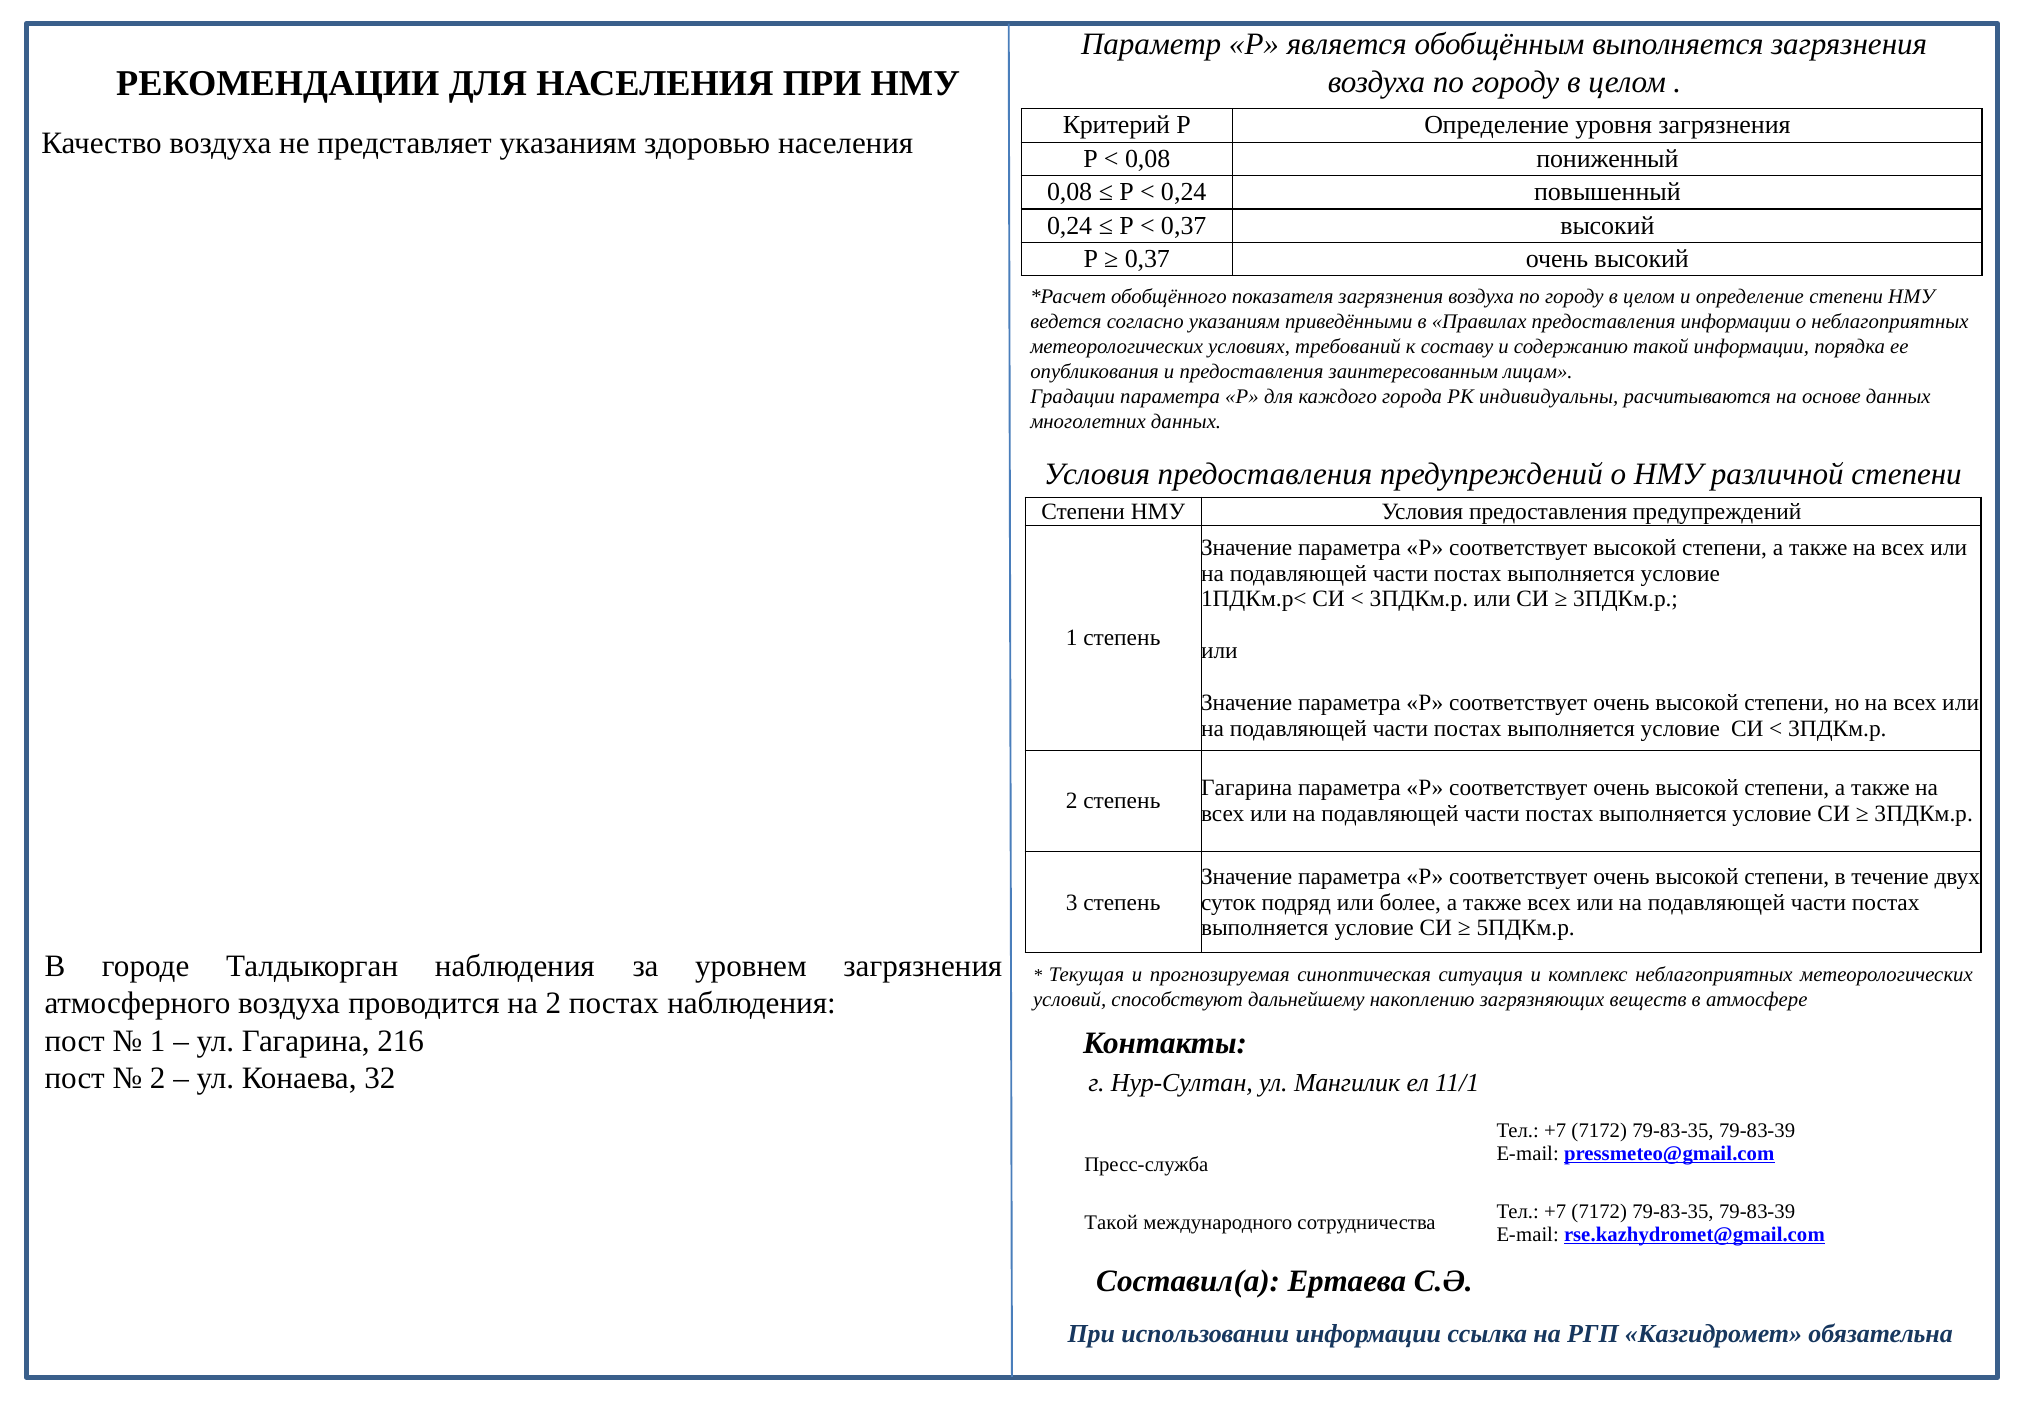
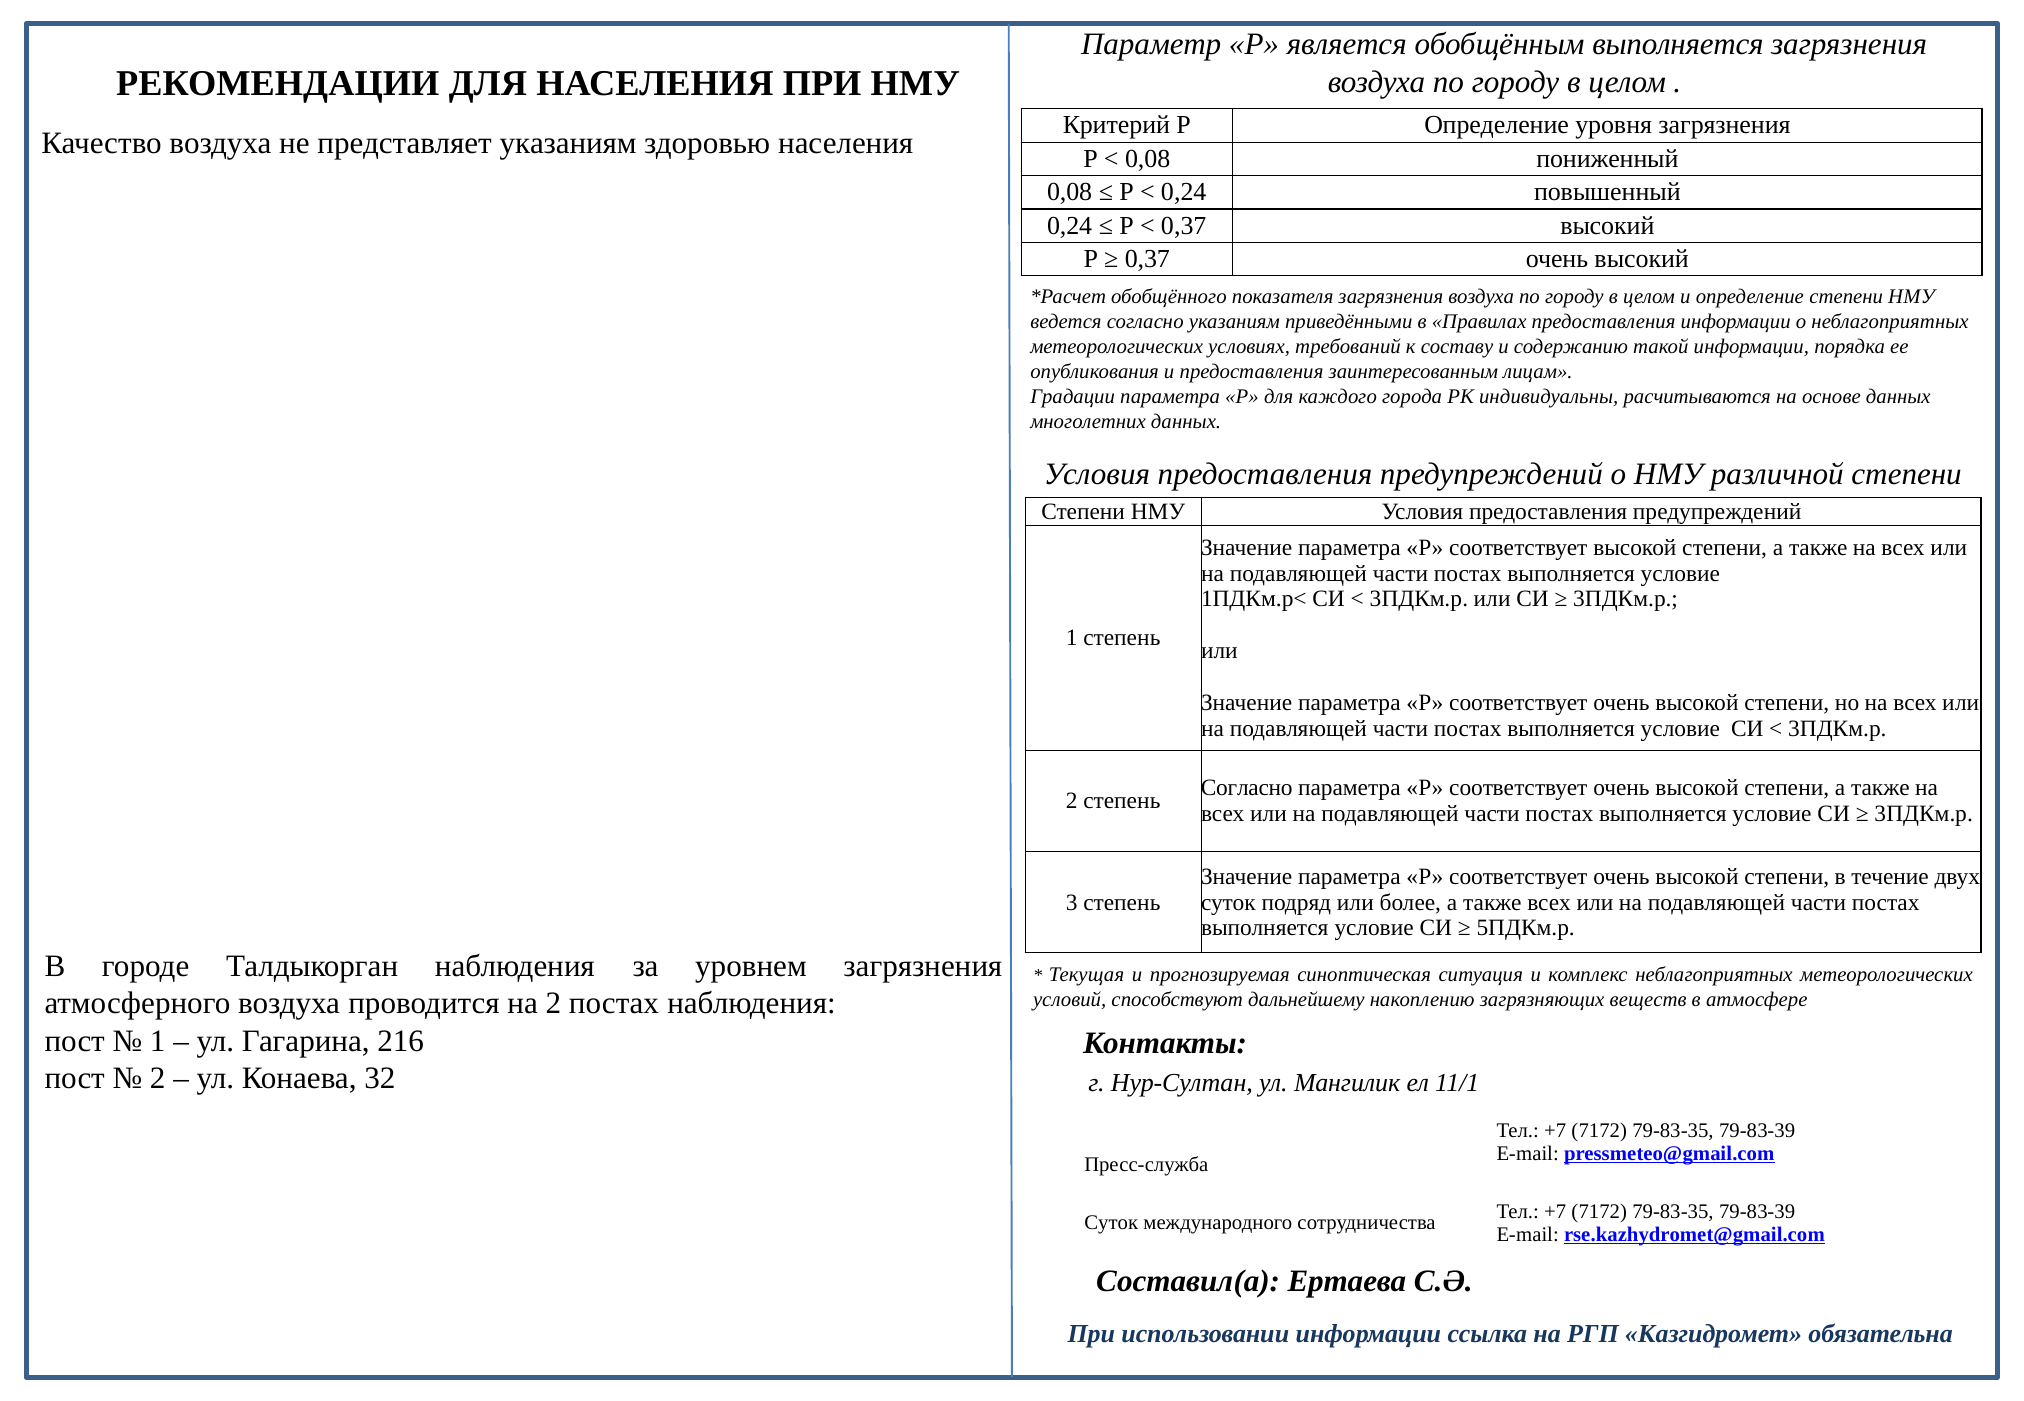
Гагарина: Гагарина -> Согласно (1247, 788)
Такой: Такой -> Суток (1111, 1223)
